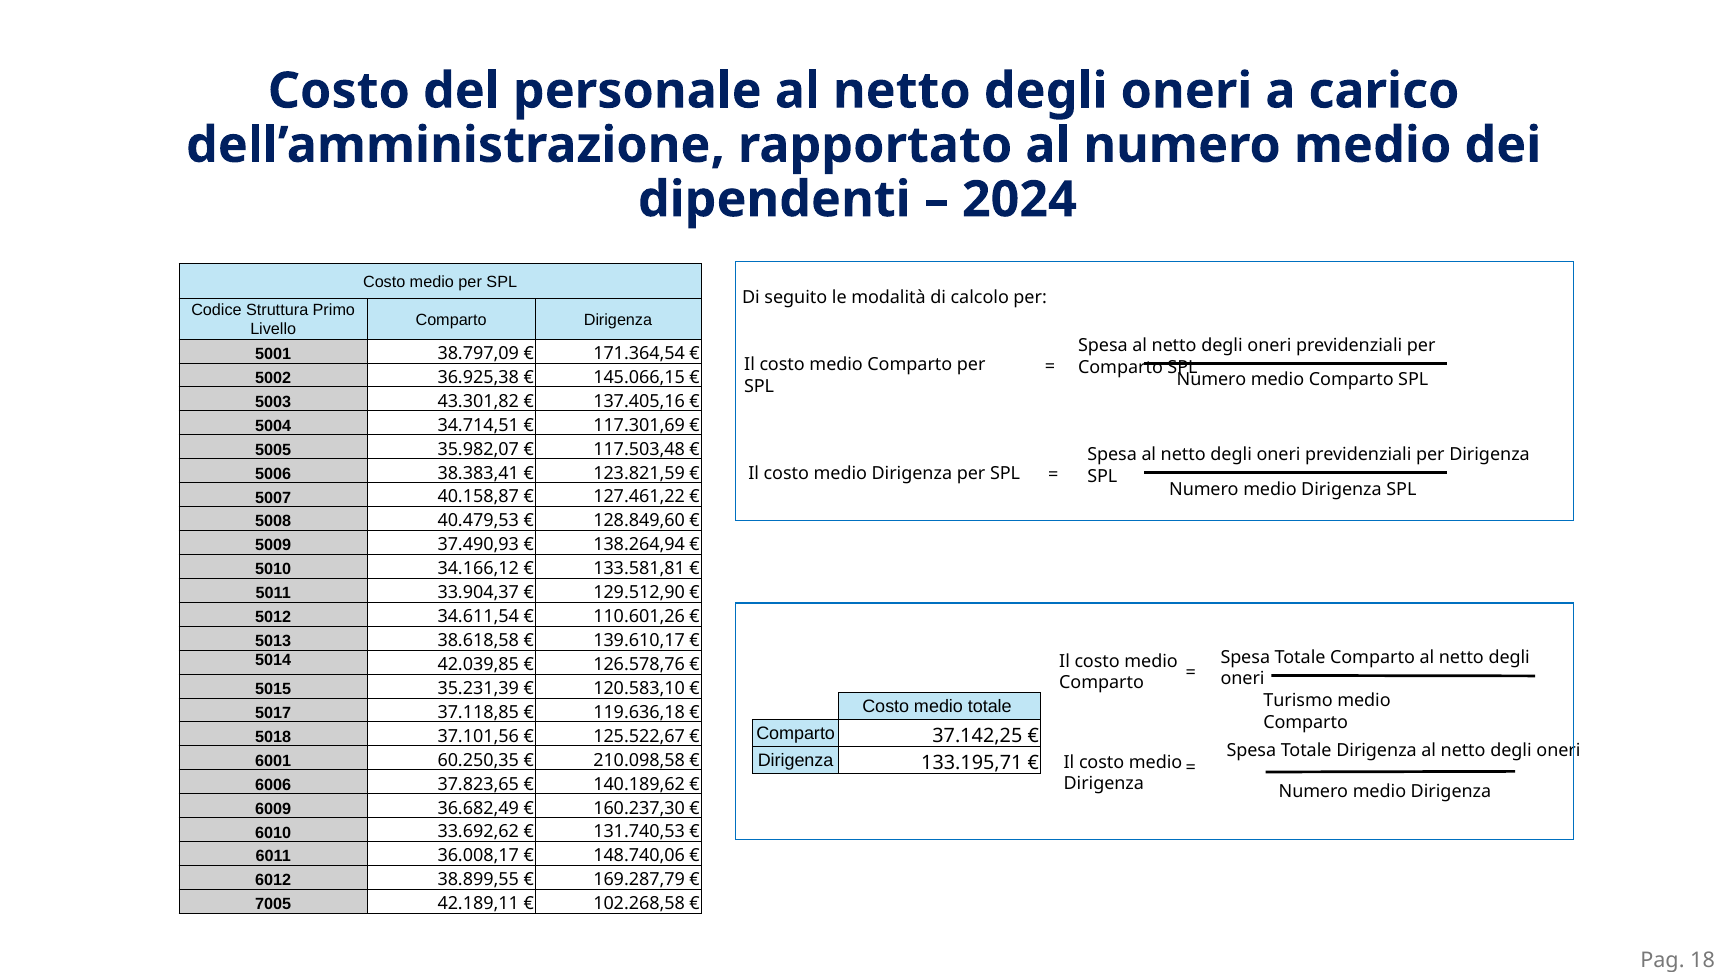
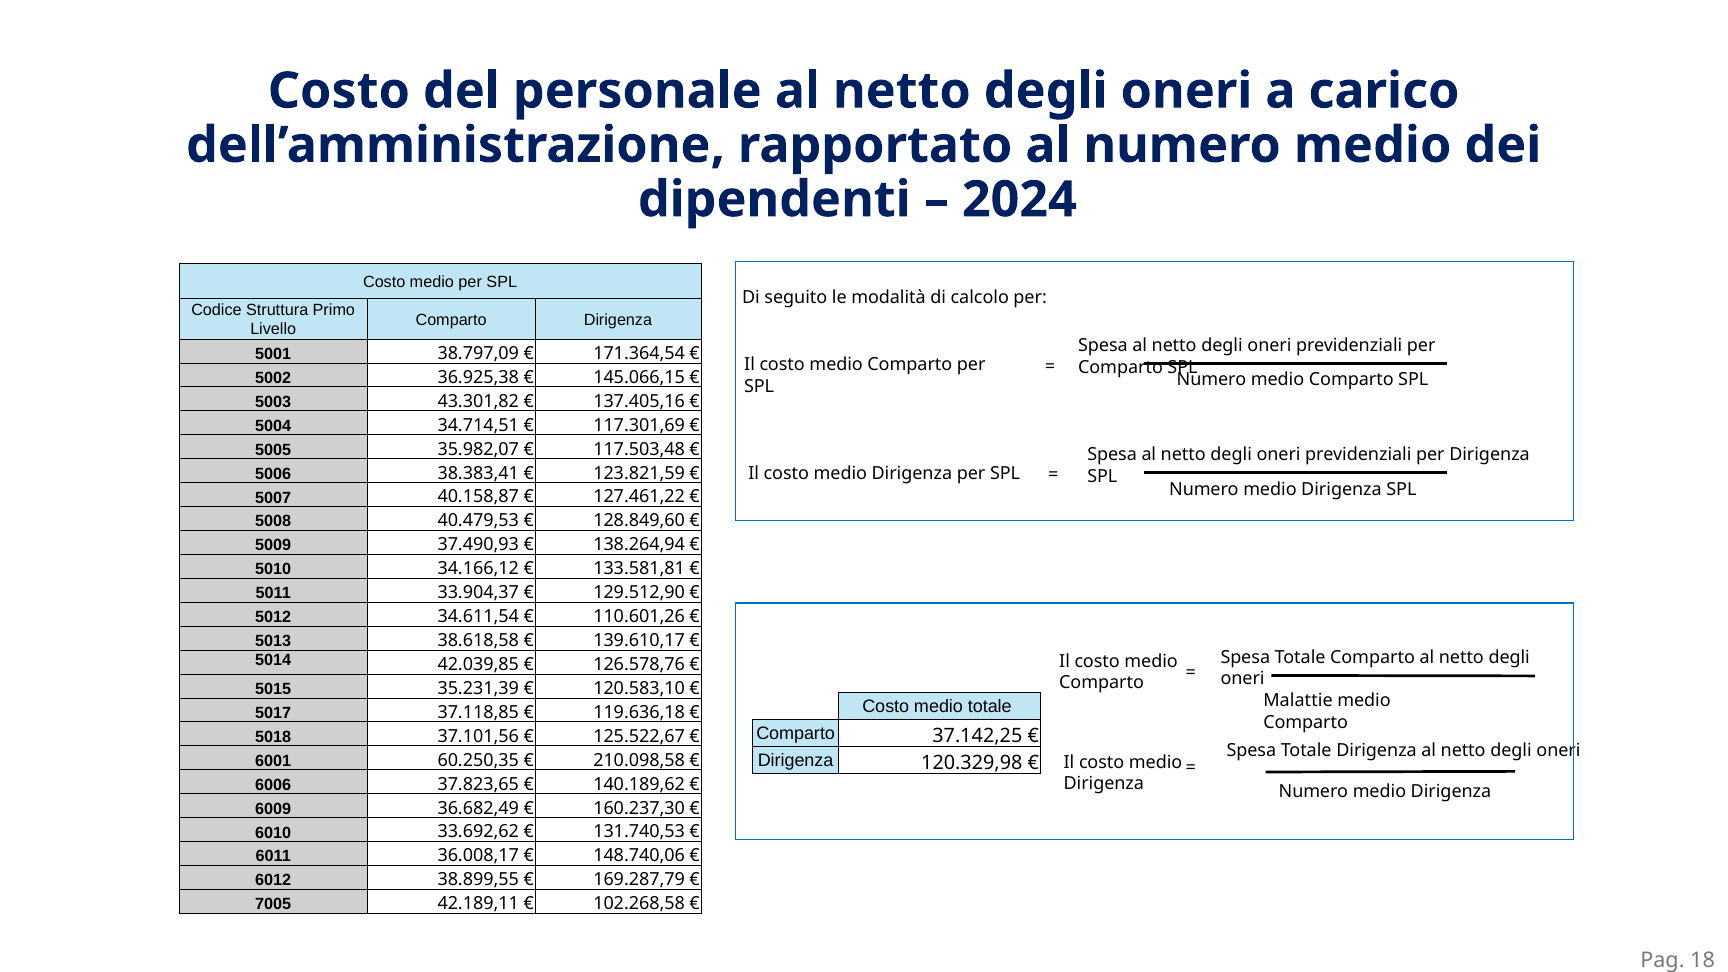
Turismo: Turismo -> Malattie (1298, 701)
133.195,71: 133.195,71 -> 120.329,98 (972, 762)
